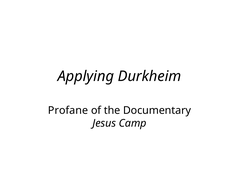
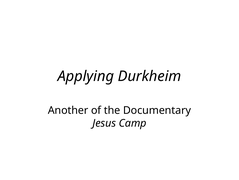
Profane: Profane -> Another (68, 110)
